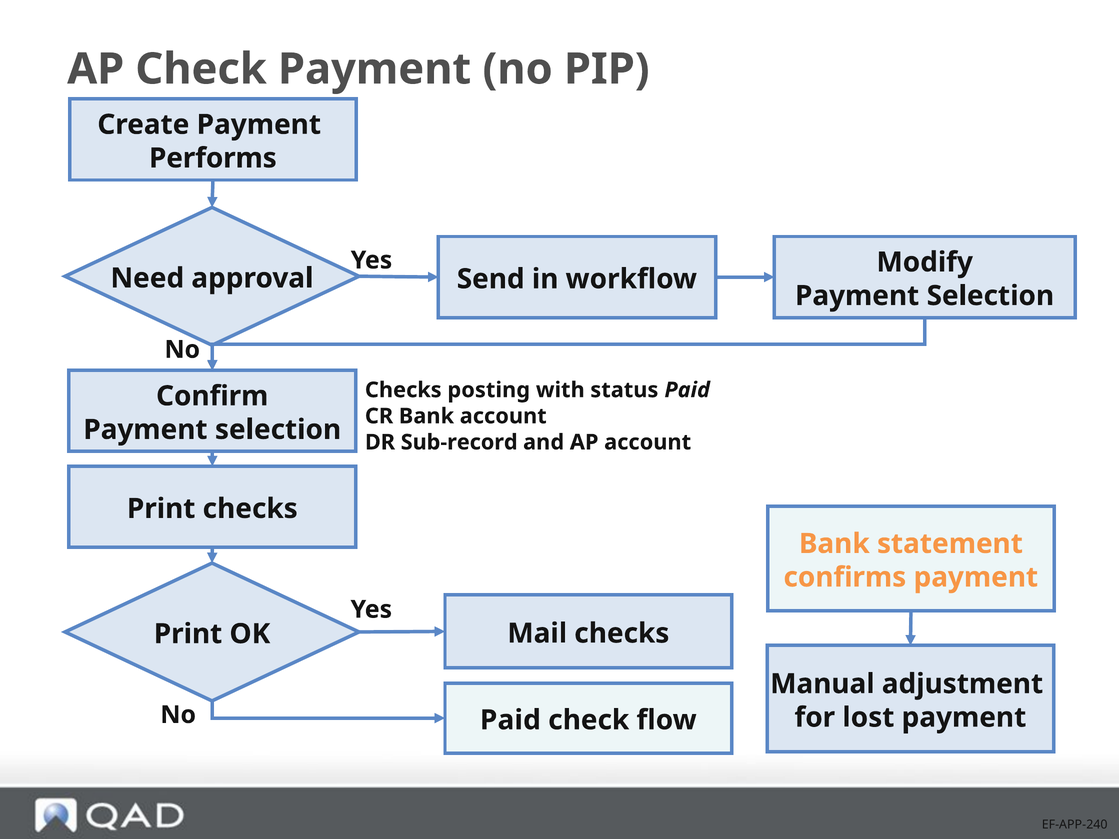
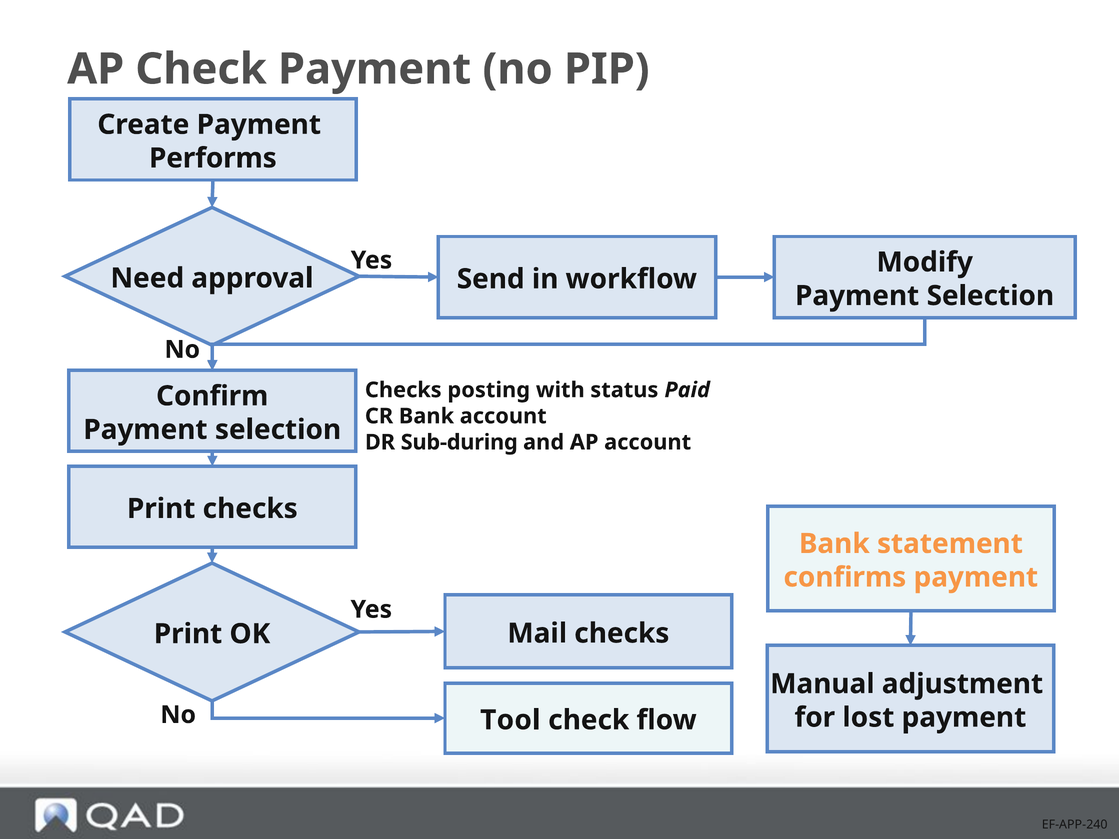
Sub-record: Sub-record -> Sub-during (459, 442)
Paid: Paid -> Tool (510, 720)
